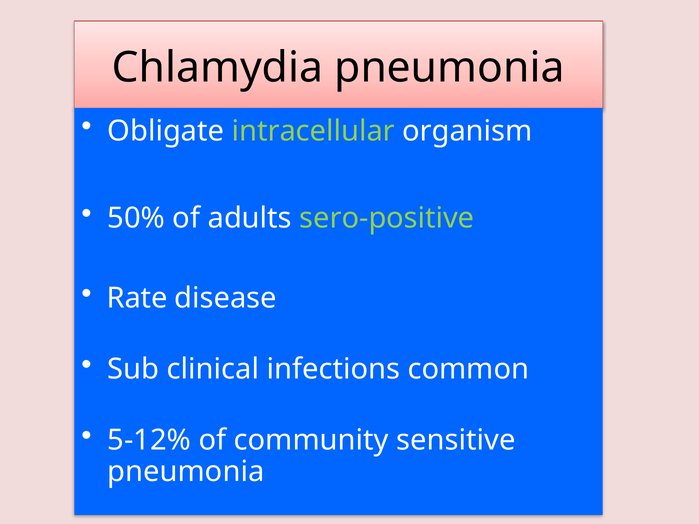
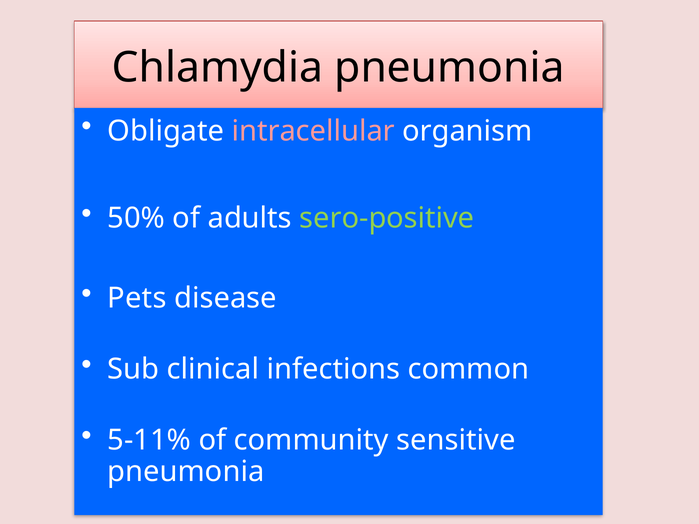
intracellular colour: light green -> pink (313, 131)
Rate: Rate -> Pets (137, 298)
5-12%: 5-12% -> 5-11% (149, 440)
